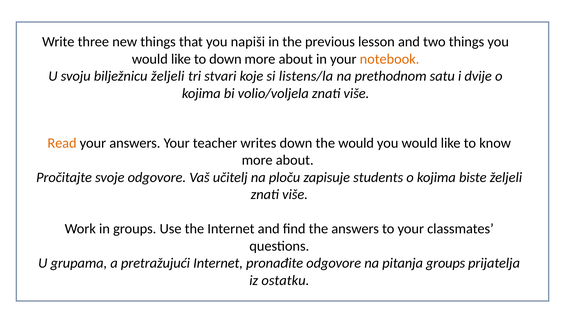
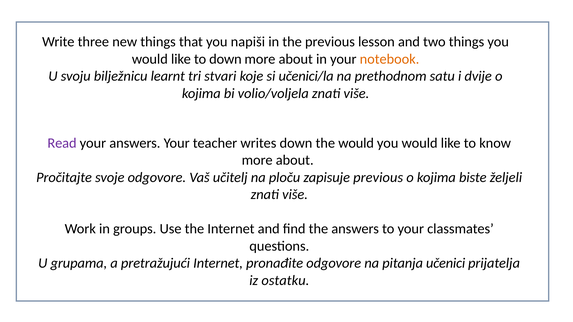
bilježnicu željeli: željeli -> learnt (168, 76)
listens/la: listens/la -> učenici/la (306, 76)
Read colour: orange -> purple (62, 143)
zapisuje students: students -> previous (378, 178)
pitanja groups: groups -> učenici (446, 264)
